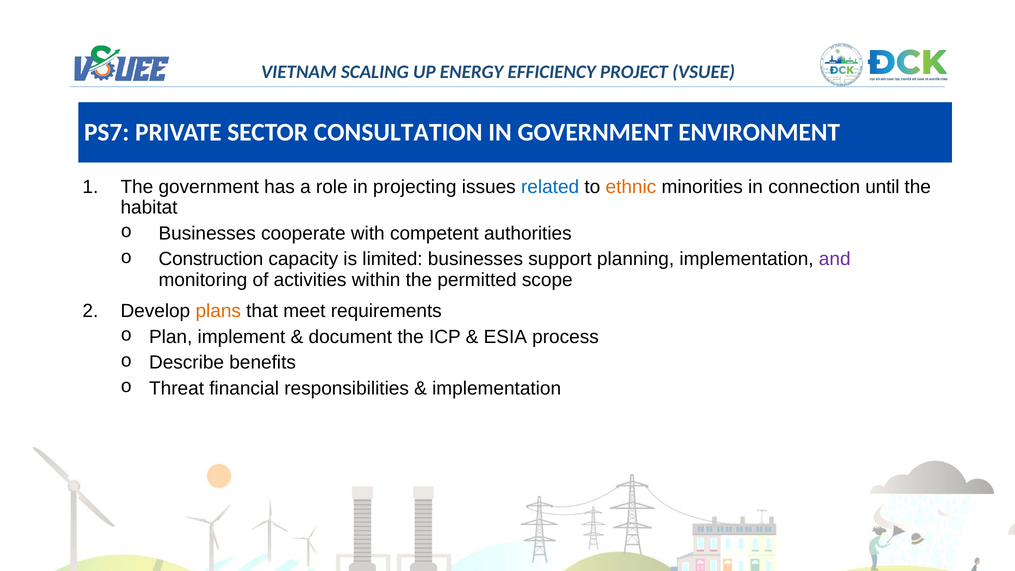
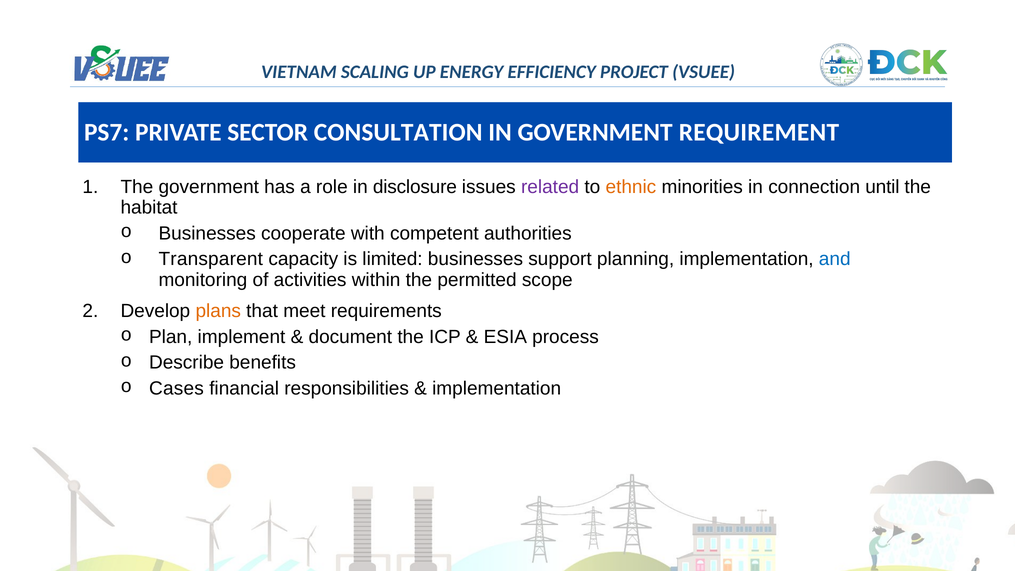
ENVIRONMENT: ENVIRONMENT -> REQUIREMENT (759, 132)
projecting: projecting -> disclosure (415, 187)
related colour: blue -> purple (550, 187)
Construction: Construction -> Transparent (211, 259)
and colour: purple -> blue (835, 259)
Threat: Threat -> Cases (176, 388)
